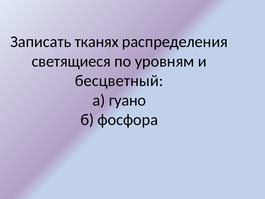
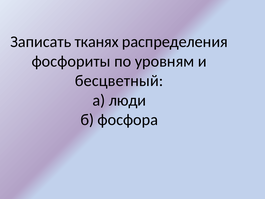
светящиеся: светящиеся -> фосфориты (71, 61)
гуано: гуано -> люди (127, 100)
